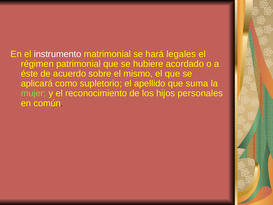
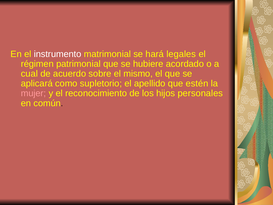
éste: éste -> cual (29, 74)
suma: suma -> estén (197, 83)
mujer colour: light green -> pink (33, 93)
